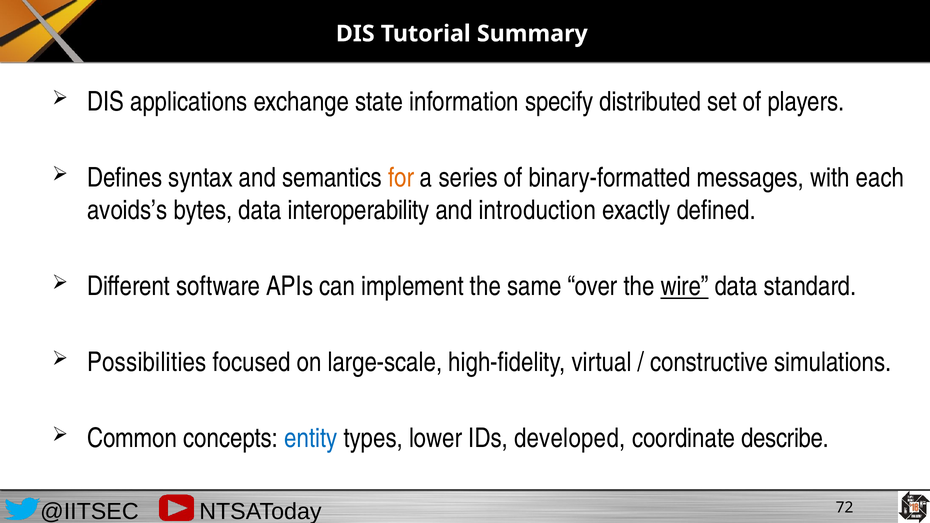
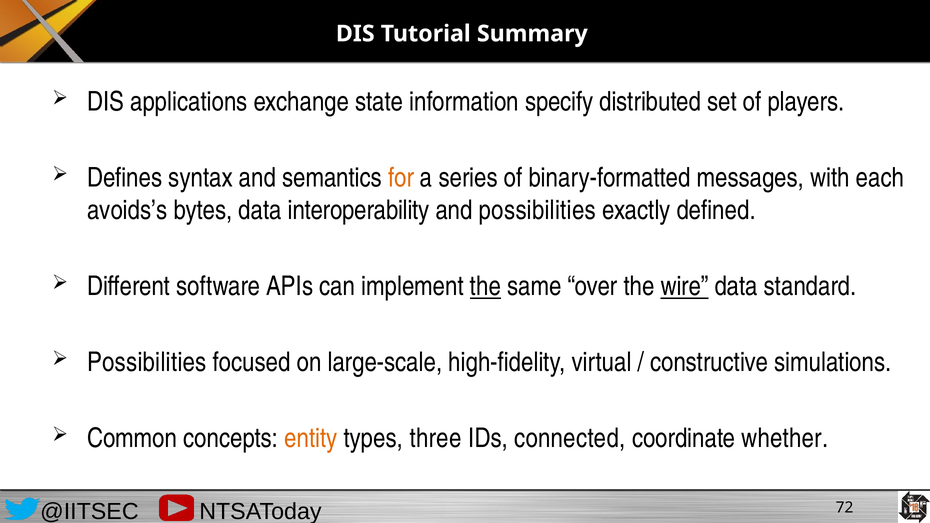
and introduction: introduction -> possibilities (537, 211)
the underline: none -> present (485, 287)
entity colour: blue -> orange (311, 439)
lower: lower -> three (435, 439)
developed: developed -> connected (570, 439)
describe: describe -> whether (785, 439)
